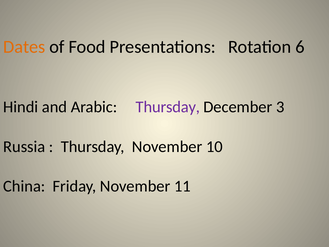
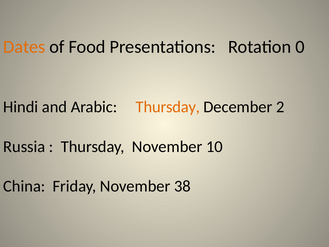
6: 6 -> 0 (300, 47)
Thursday colour: purple -> orange (168, 107)
3: 3 -> 2 (280, 107)
11: 11 -> 38 (182, 186)
